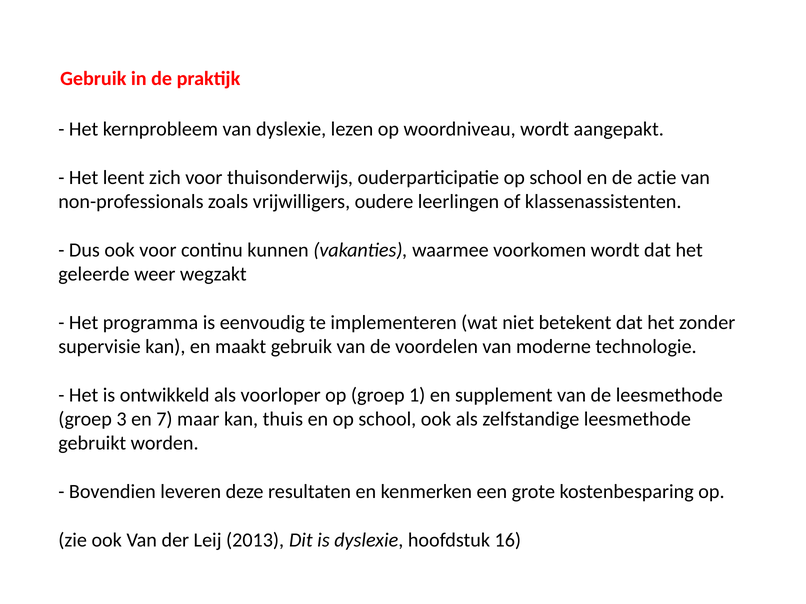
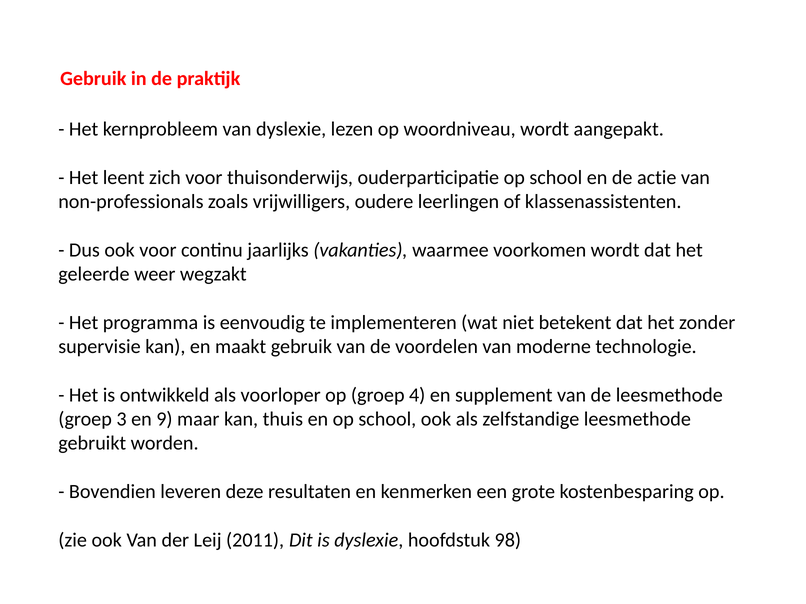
kunnen: kunnen -> jaarlijks (278, 250)
1: 1 -> 4 (417, 395)
7: 7 -> 9 (164, 419)
2013: 2013 -> 2011 (255, 540)
16: 16 -> 98 (508, 540)
